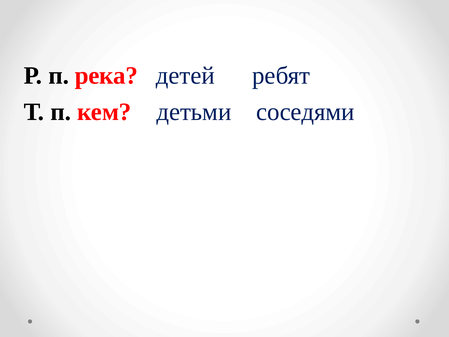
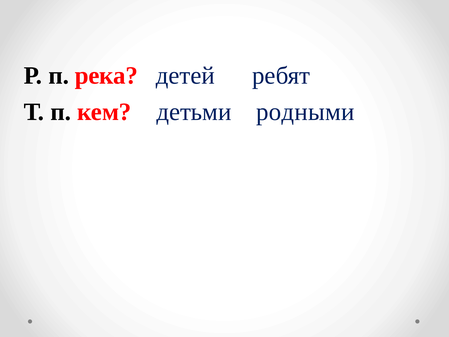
соседями: соседями -> родными (305, 112)
